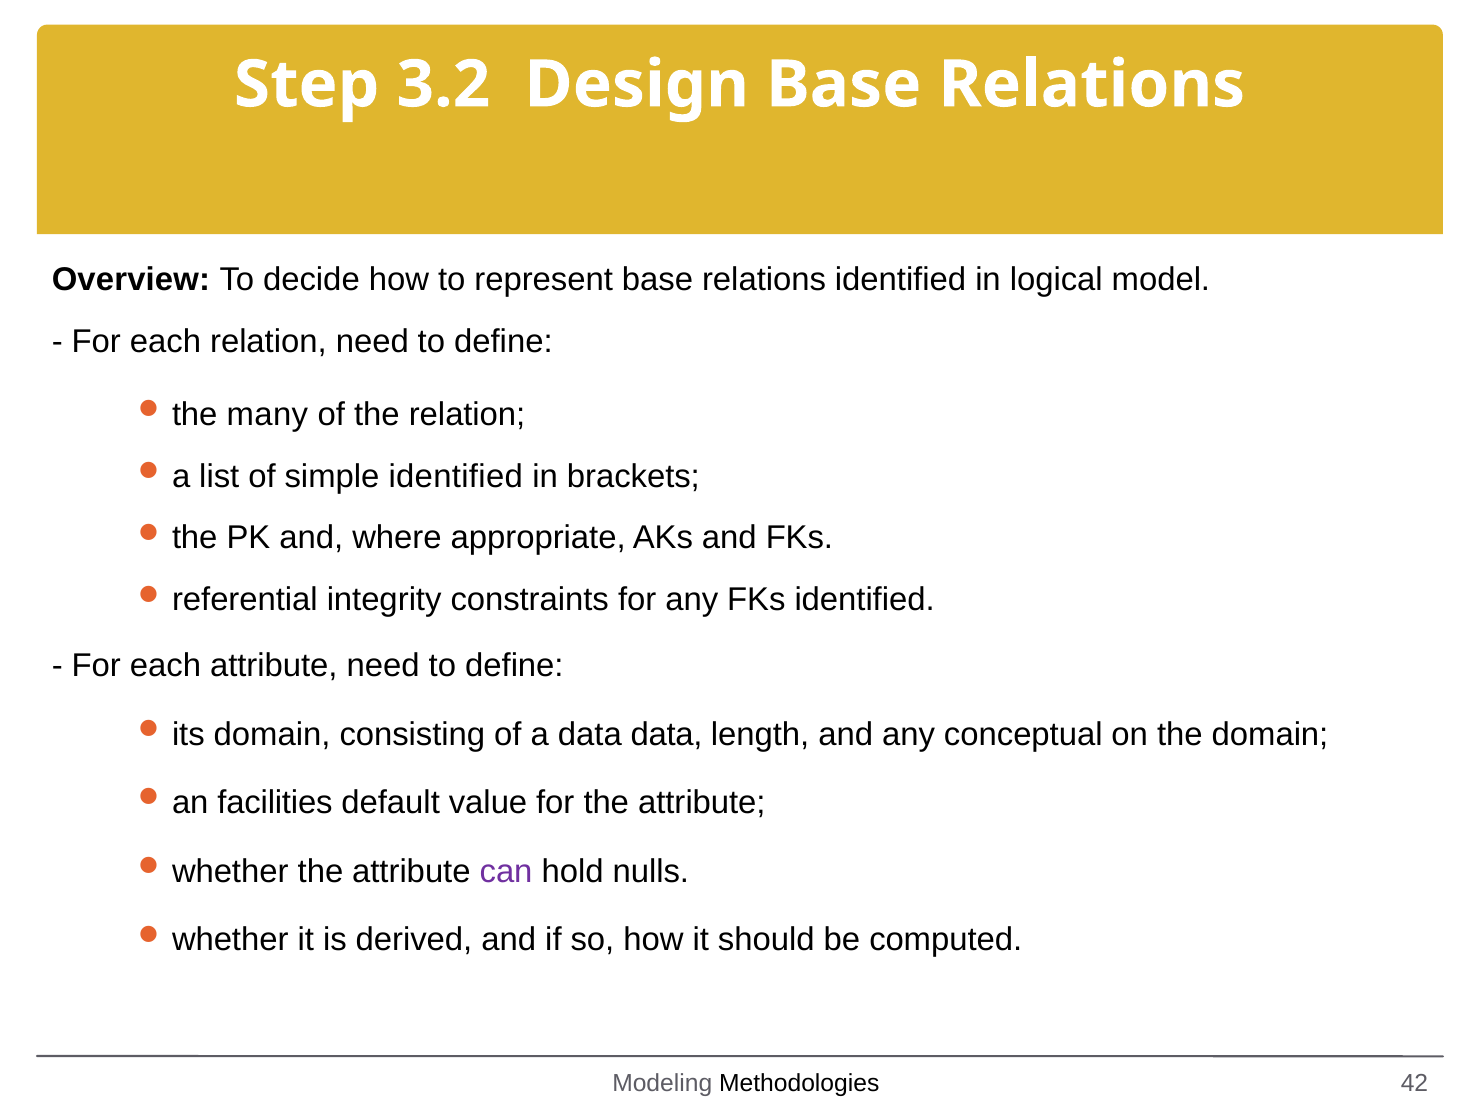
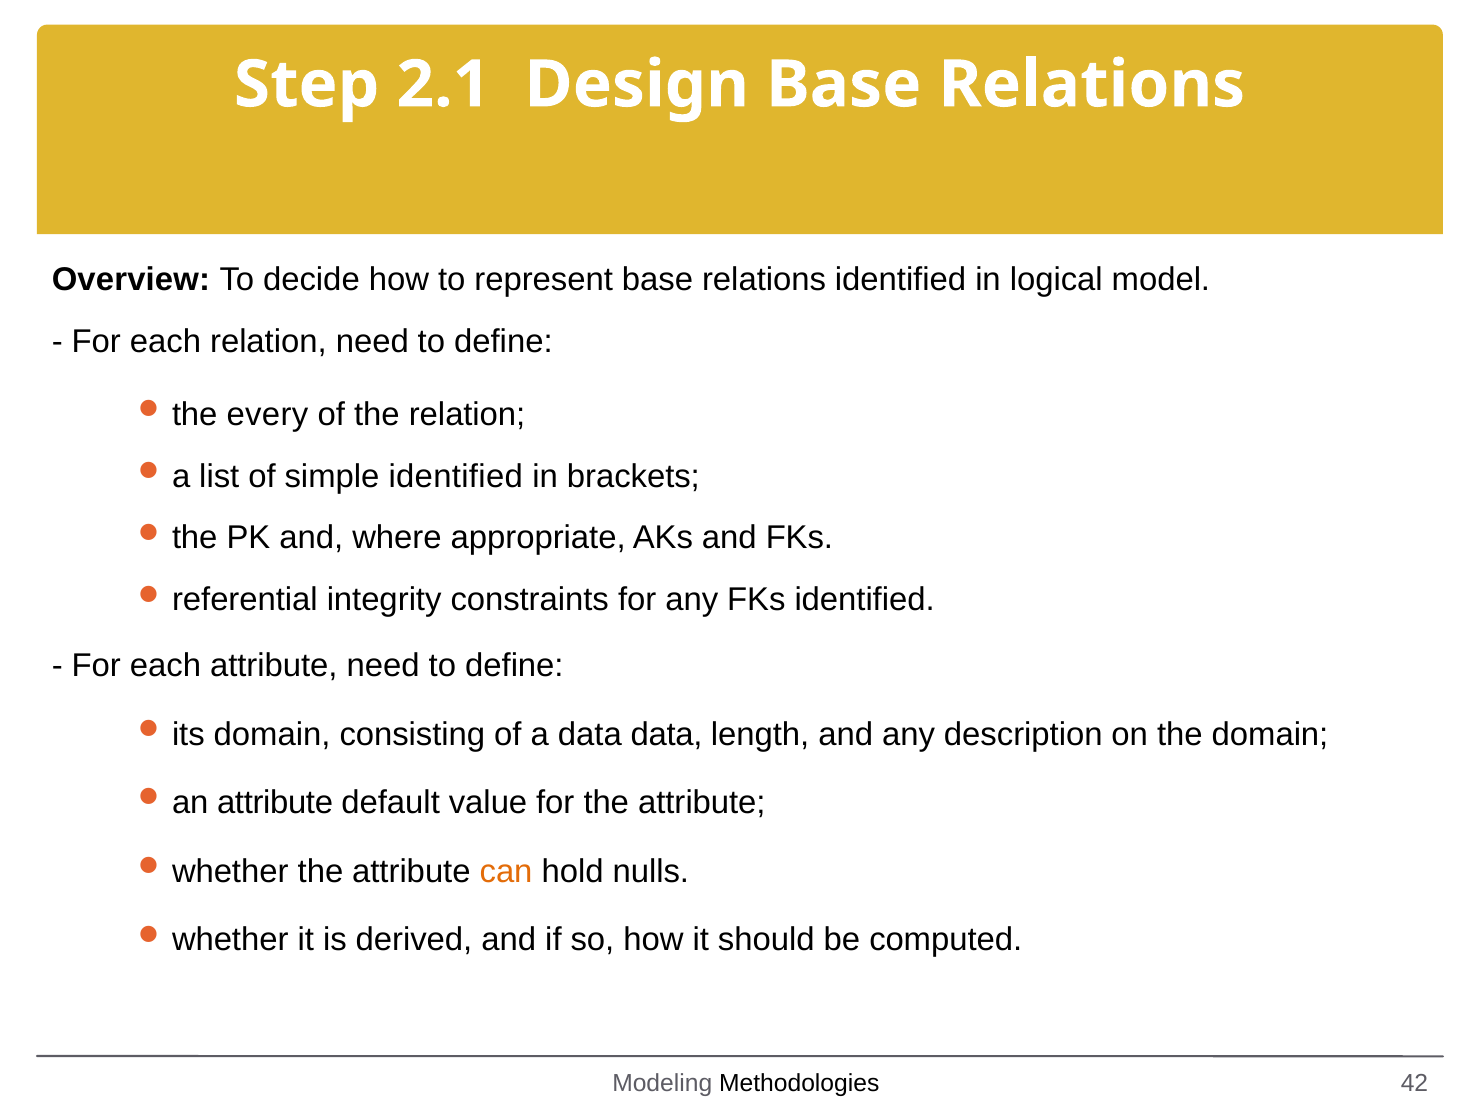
3.2: 3.2 -> 2.1 (443, 85)
many: many -> every (267, 415)
conceptual: conceptual -> description (1023, 734)
facilities: facilities -> attribute (275, 803)
can colour: purple -> orange (506, 872)
